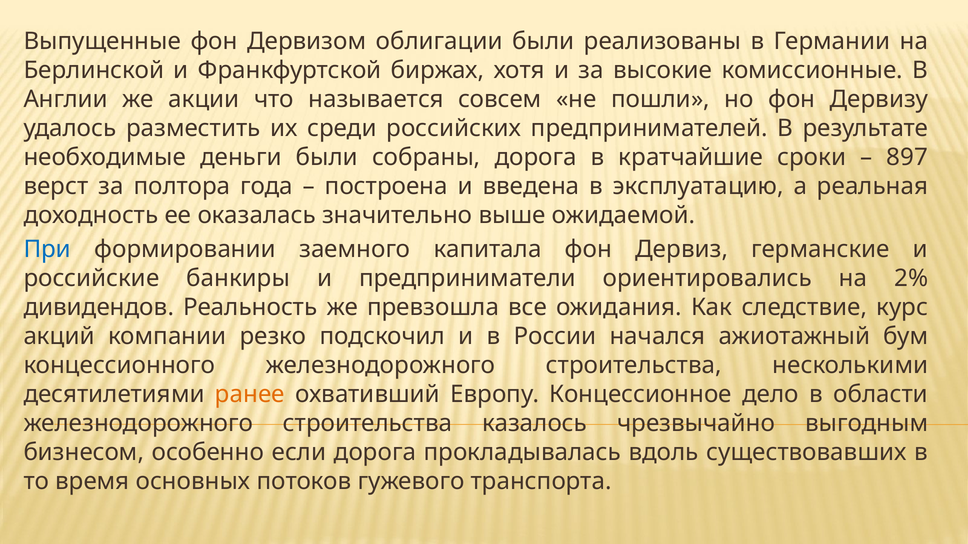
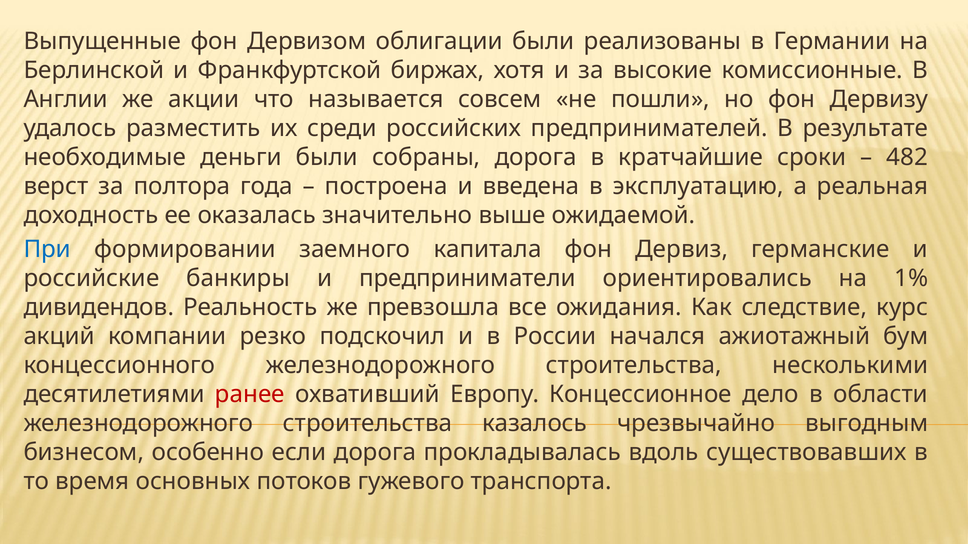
897: 897 -> 482 (907, 157)
2%: 2% -> 1% (911, 278)
ранее colour: orange -> red (250, 395)
